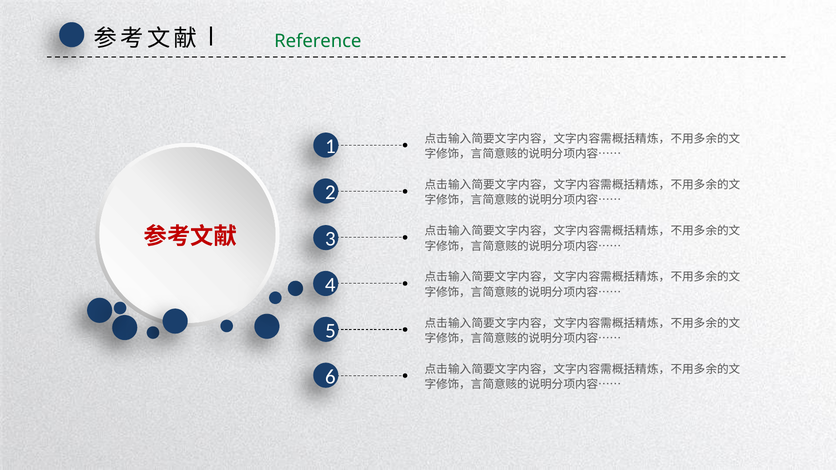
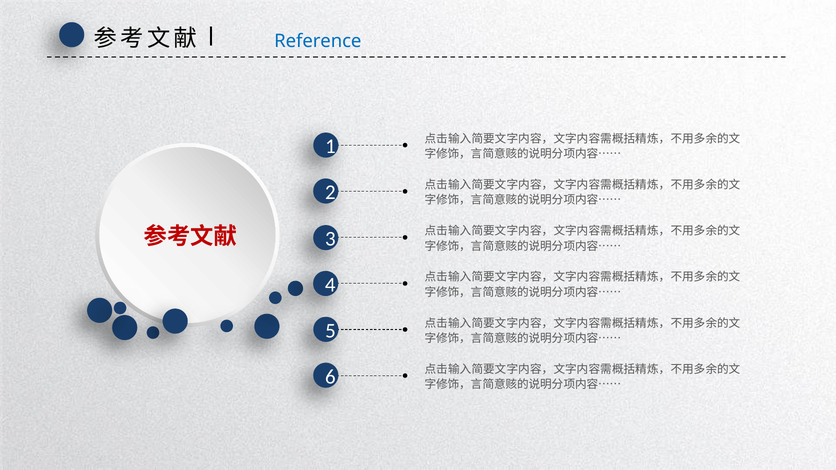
Reference colour: green -> blue (318, 41)
